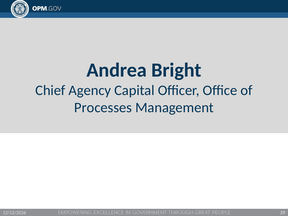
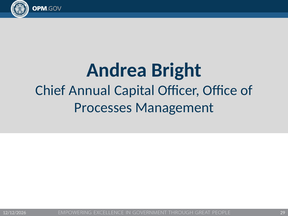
Agency: Agency -> Annual (90, 90)
